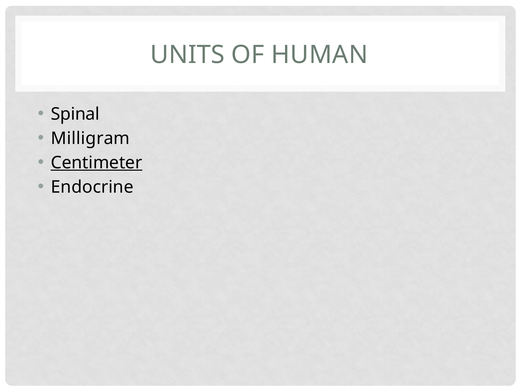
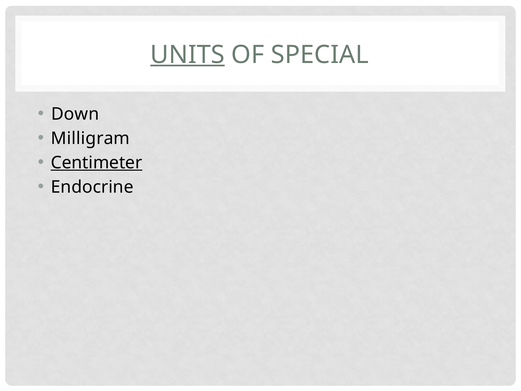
UNITS underline: none -> present (187, 55)
HUMAN: HUMAN -> SPECIAL (320, 55)
Spinal: Spinal -> Down (75, 114)
